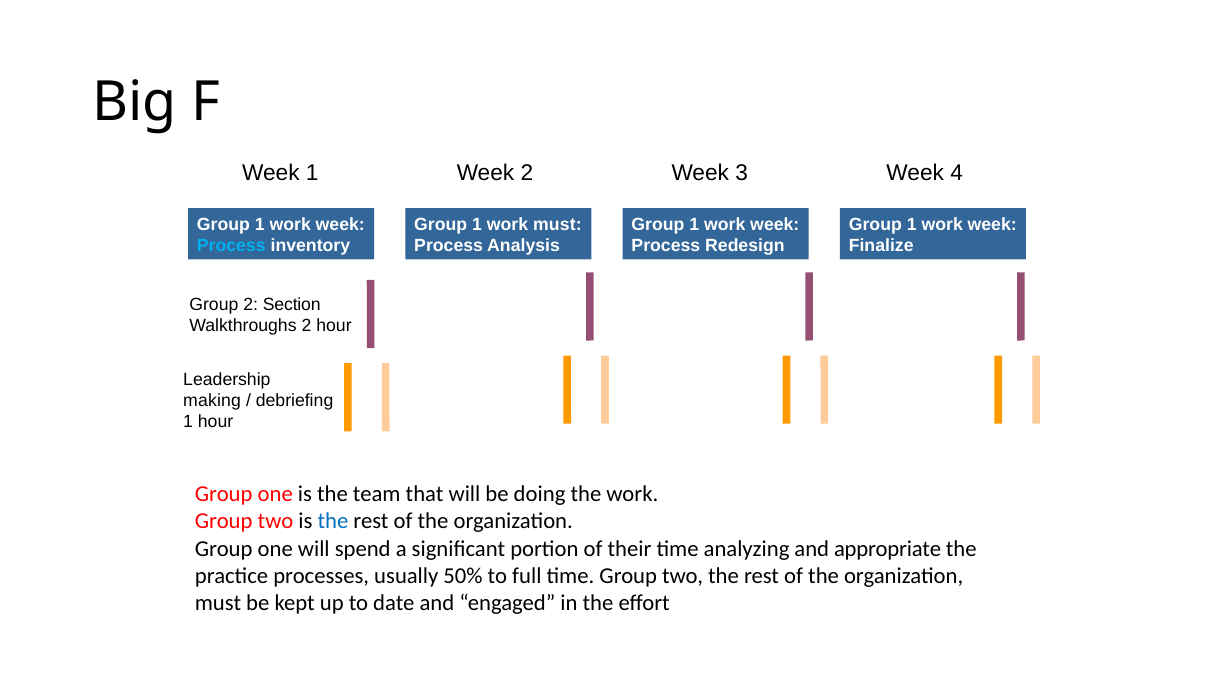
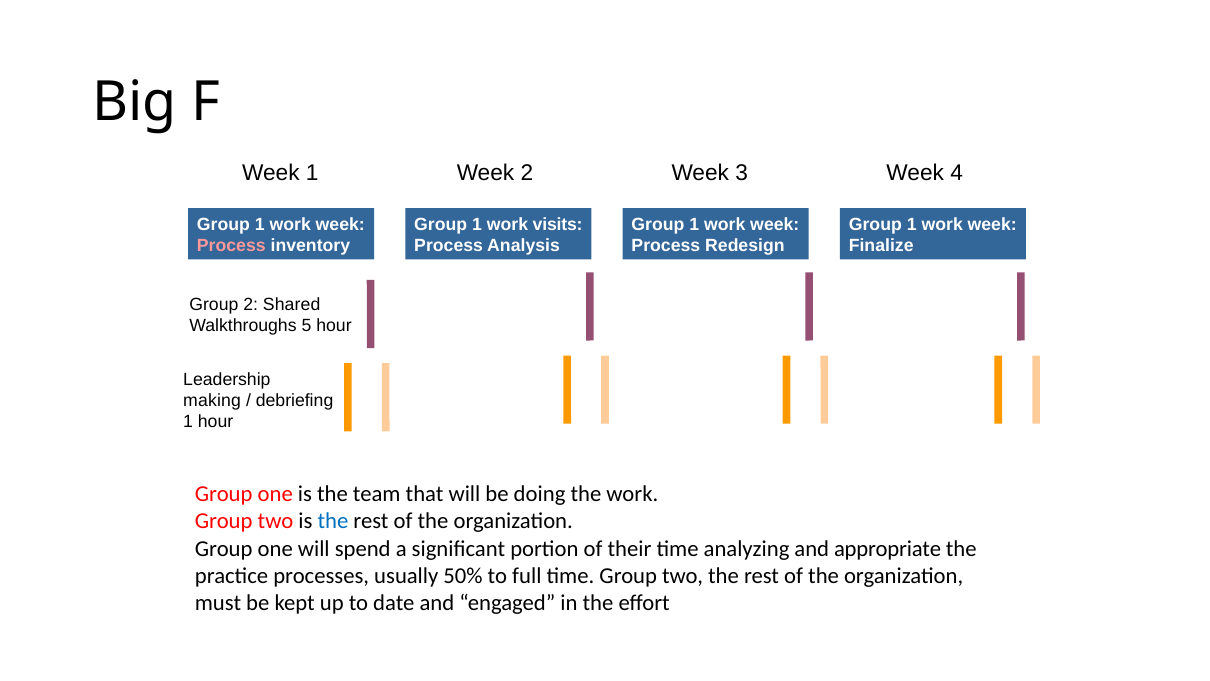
work must: must -> visits (558, 224)
Process colour: light blue -> pink (231, 245)
Section: Section -> Shared (292, 305)
Walkthroughs 2: 2 -> 5 (306, 326)
